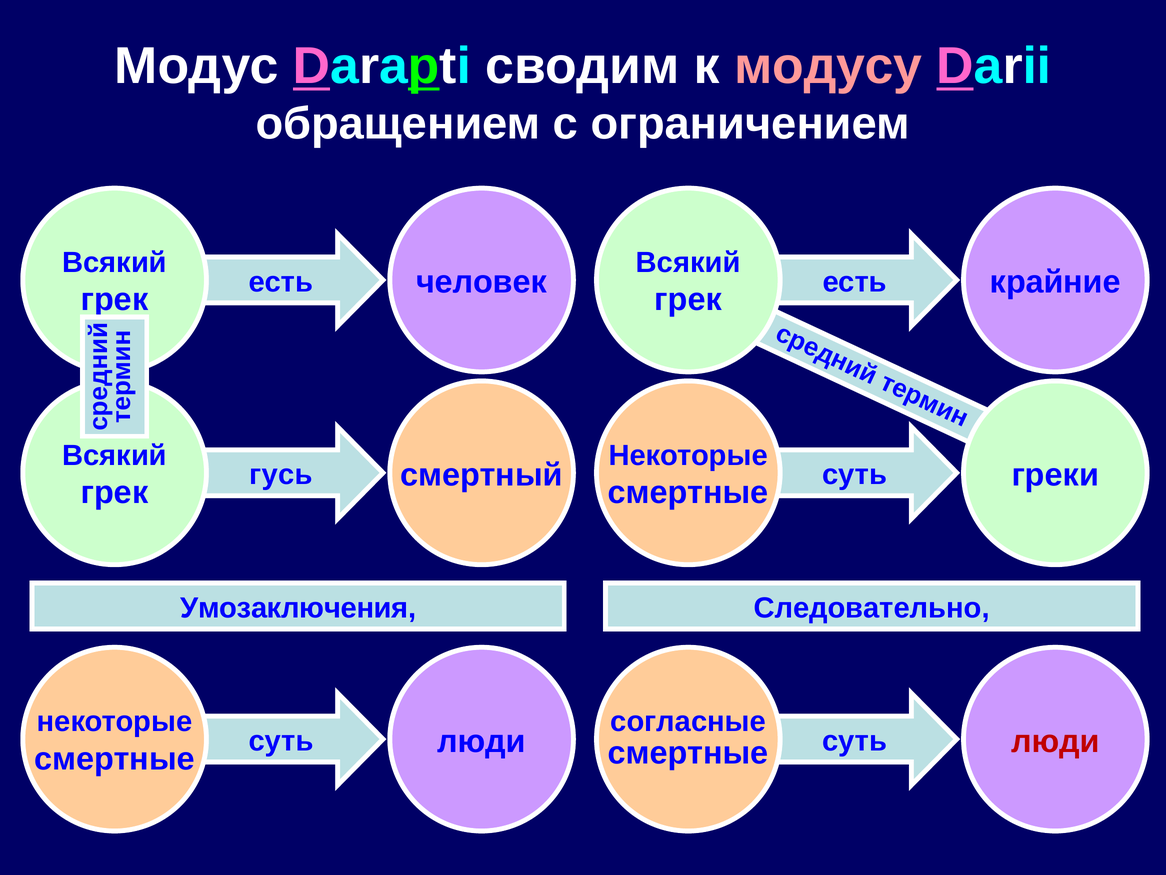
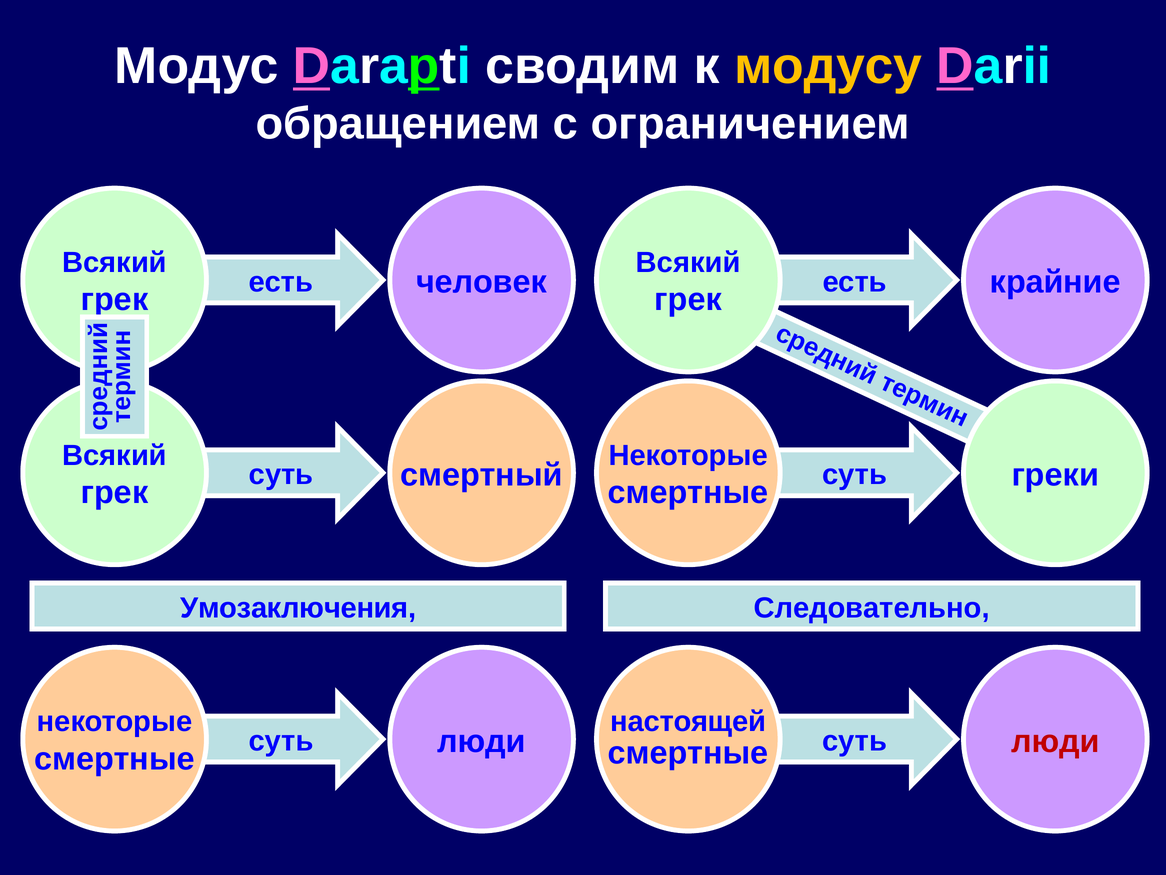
модусу colour: pink -> yellow (828, 66)
гусь: гусь -> суть (281, 475)
согласные: согласные -> настоящей (688, 721)
